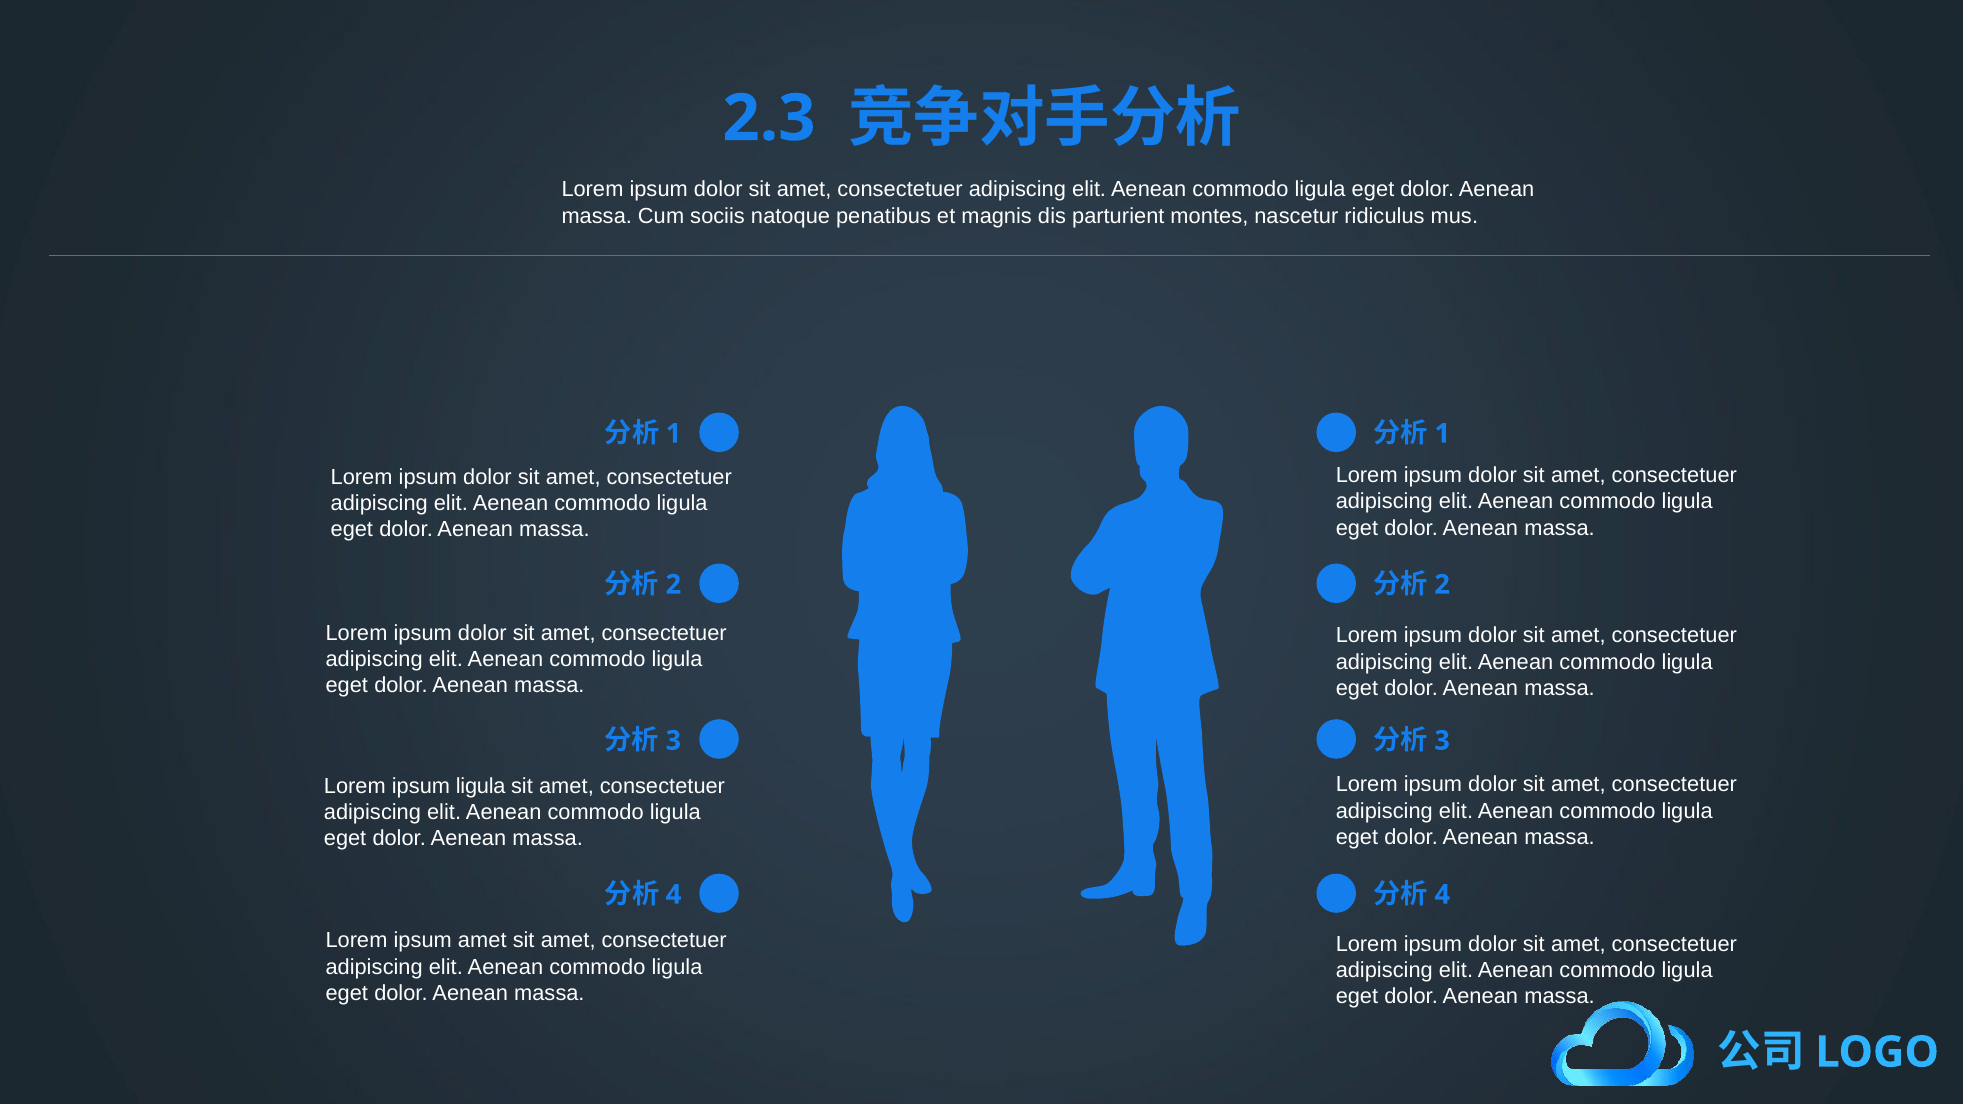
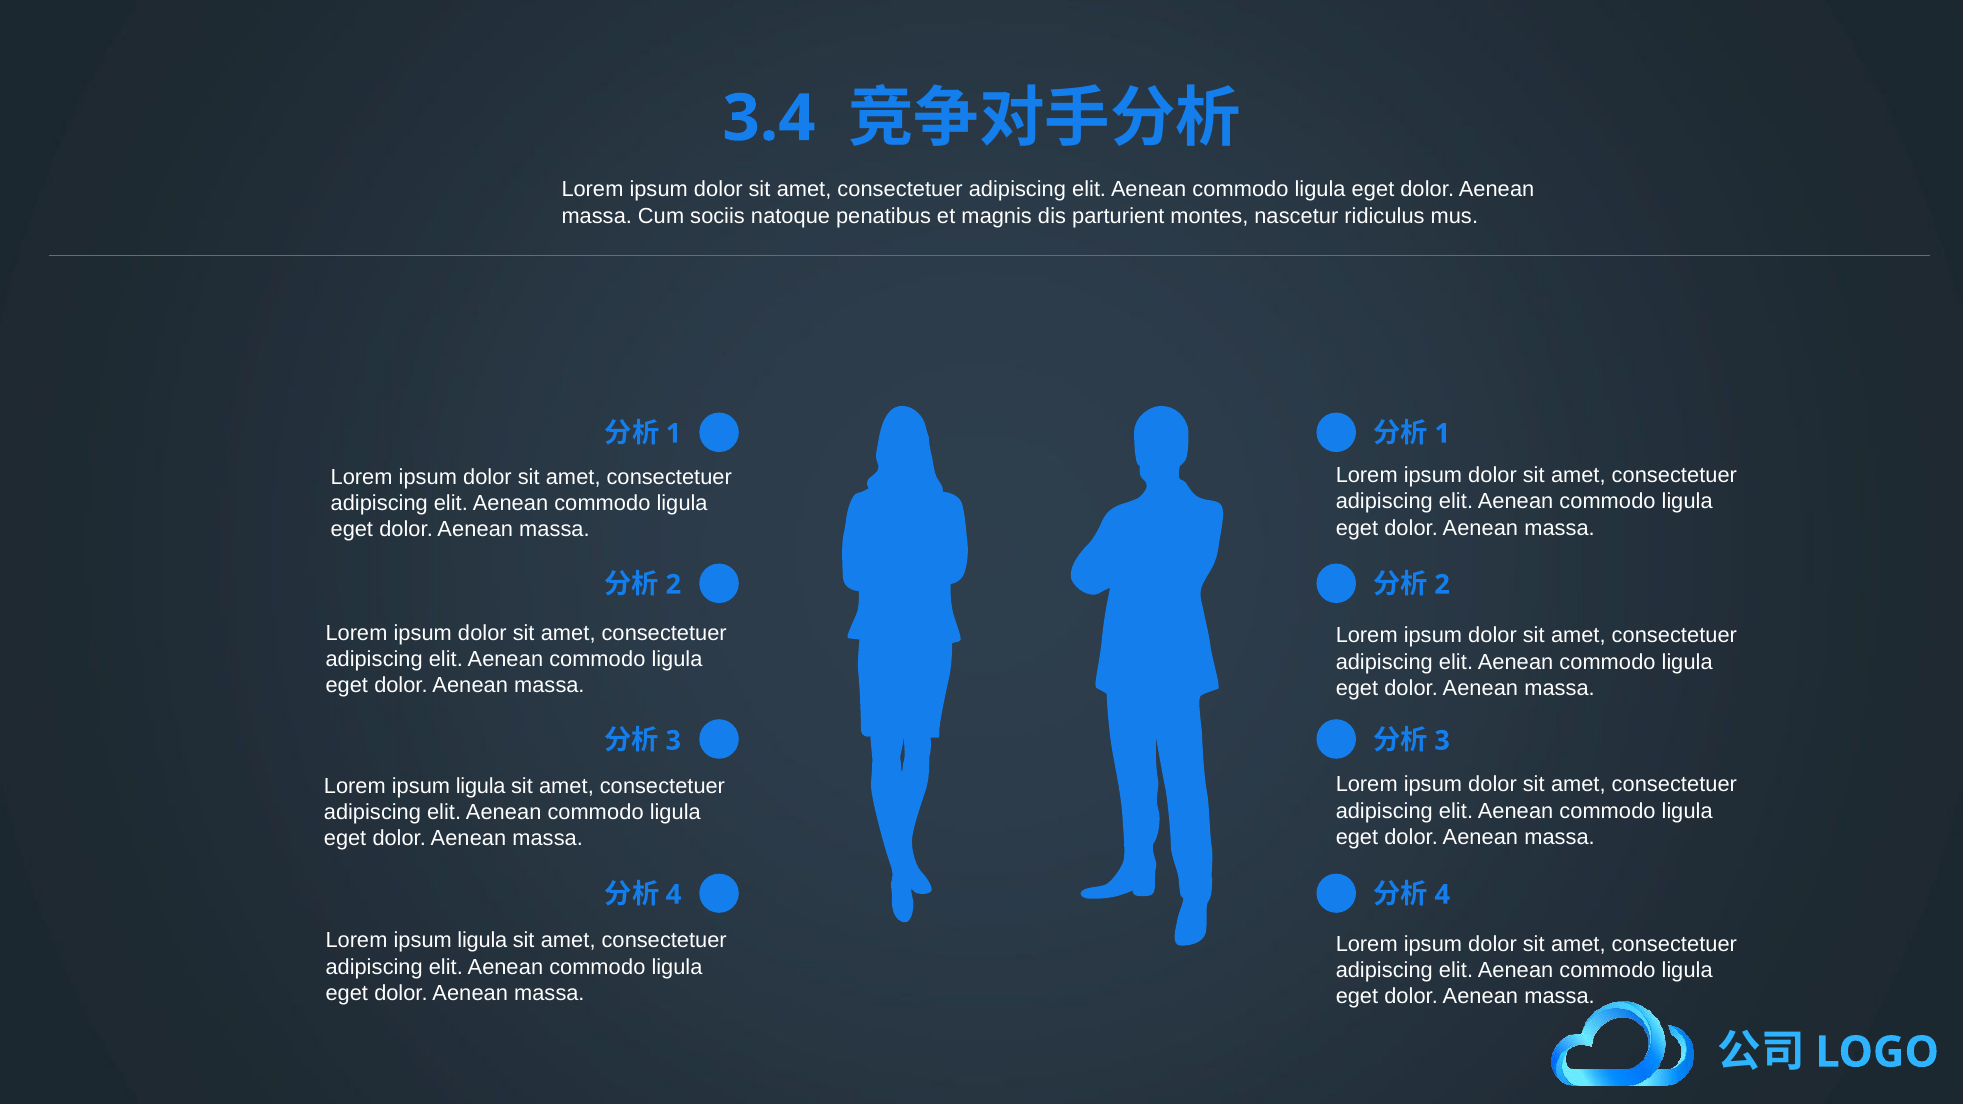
2.3: 2.3 -> 3.4 (769, 119)
amet: amet -> ligula (482, 941)
